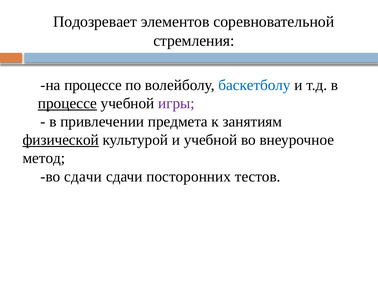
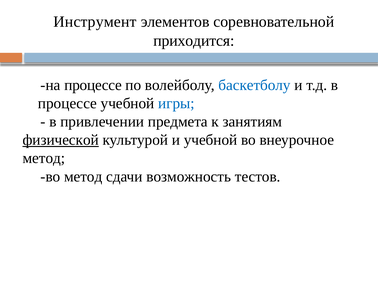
Подозревает: Подозревает -> Инструмент (95, 22)
стремления: стремления -> приходится (194, 41)
процессе underline: present -> none (67, 104)
игры colour: purple -> blue (176, 104)
во сдачи: сдачи -> метод (83, 177)
посторонних: посторонних -> возможность (189, 177)
